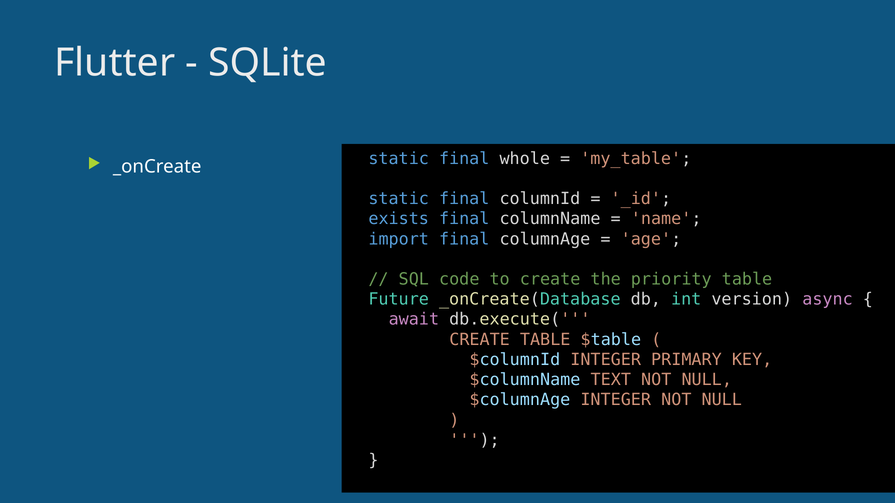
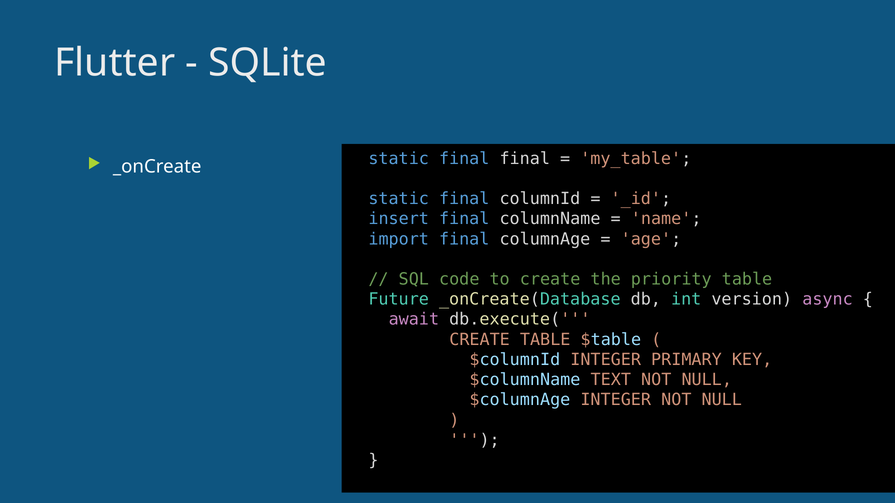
final whole: whole -> final (525, 159)
exists: exists -> insert (399, 219)
